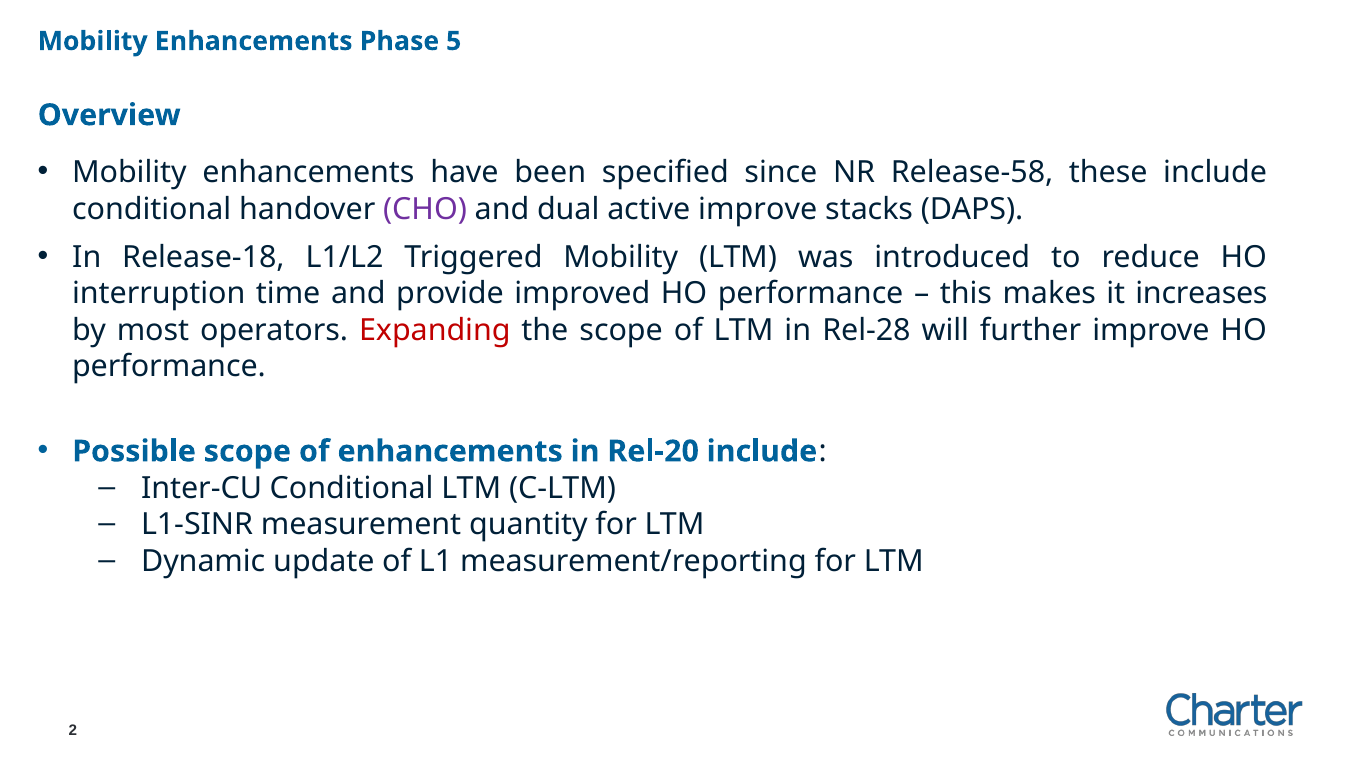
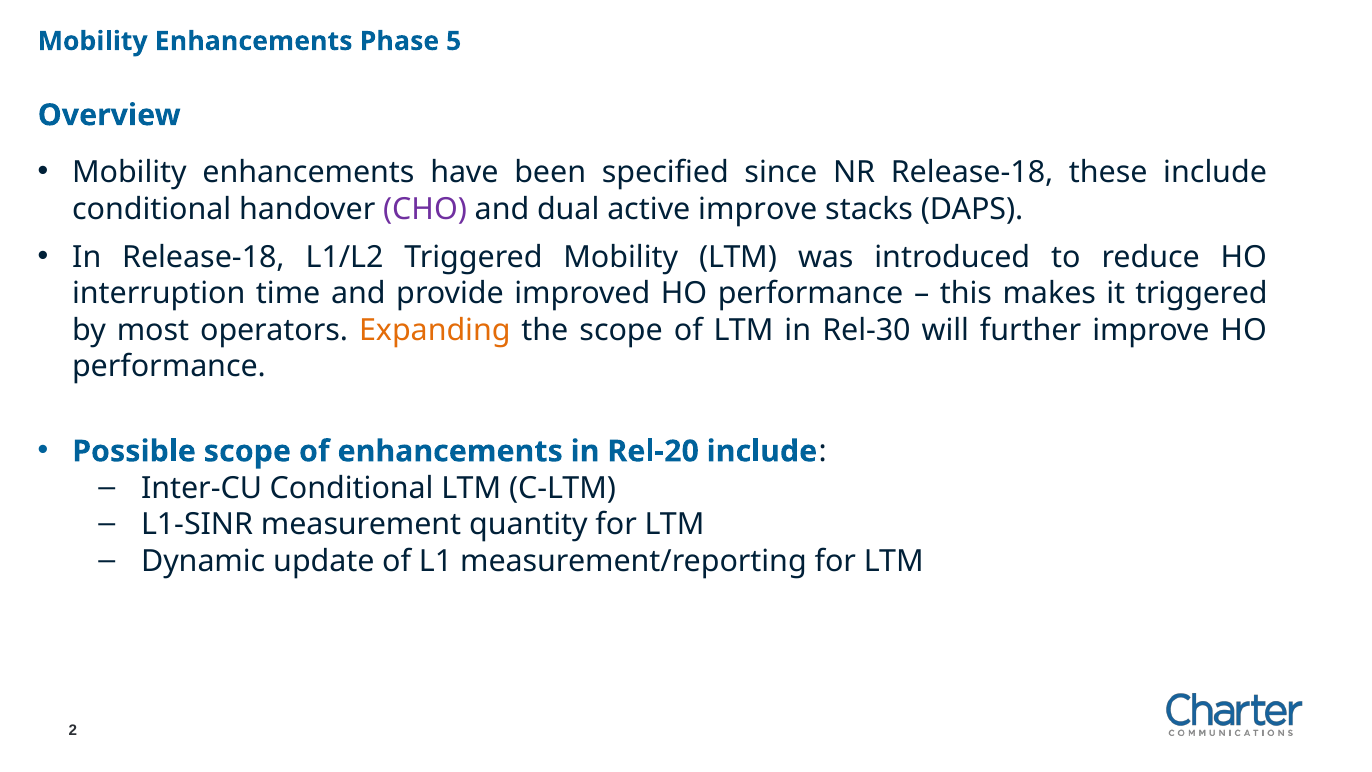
NR Release-58: Release-58 -> Release-18 (972, 172)
it increases: increases -> triggered (1201, 294)
Expanding colour: red -> orange (435, 330)
Rel-28: Rel-28 -> Rel-30 (866, 330)
